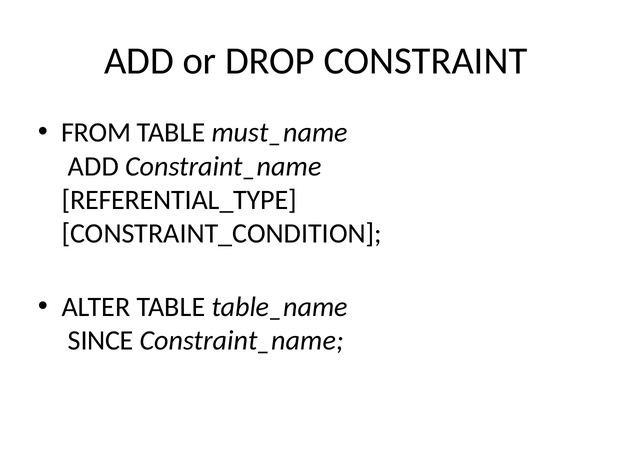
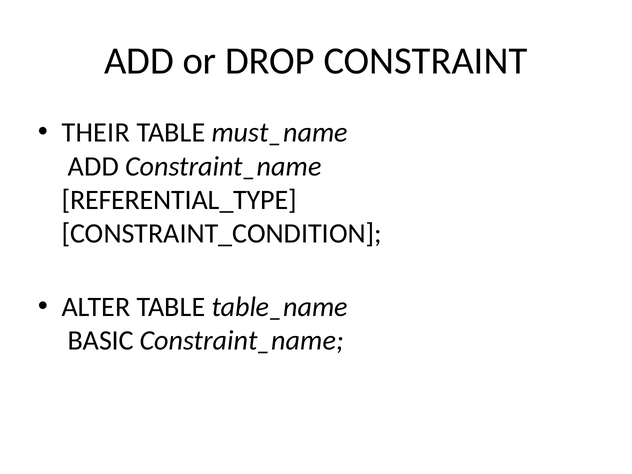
FROM: FROM -> THEIR (96, 133)
SINCE: SINCE -> BASIC (101, 340)
